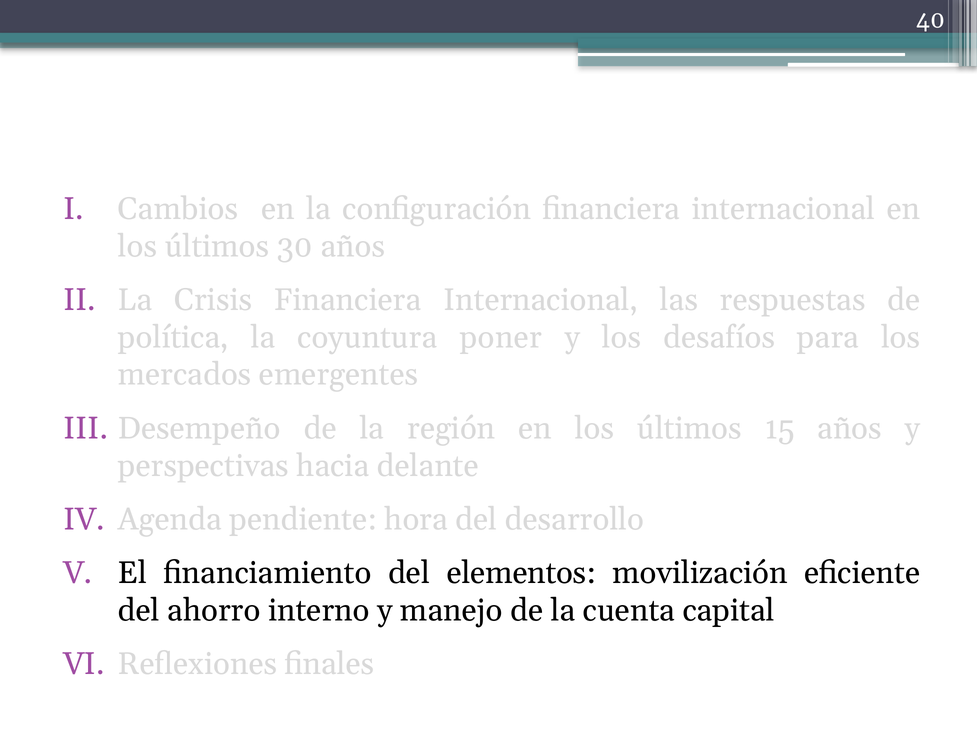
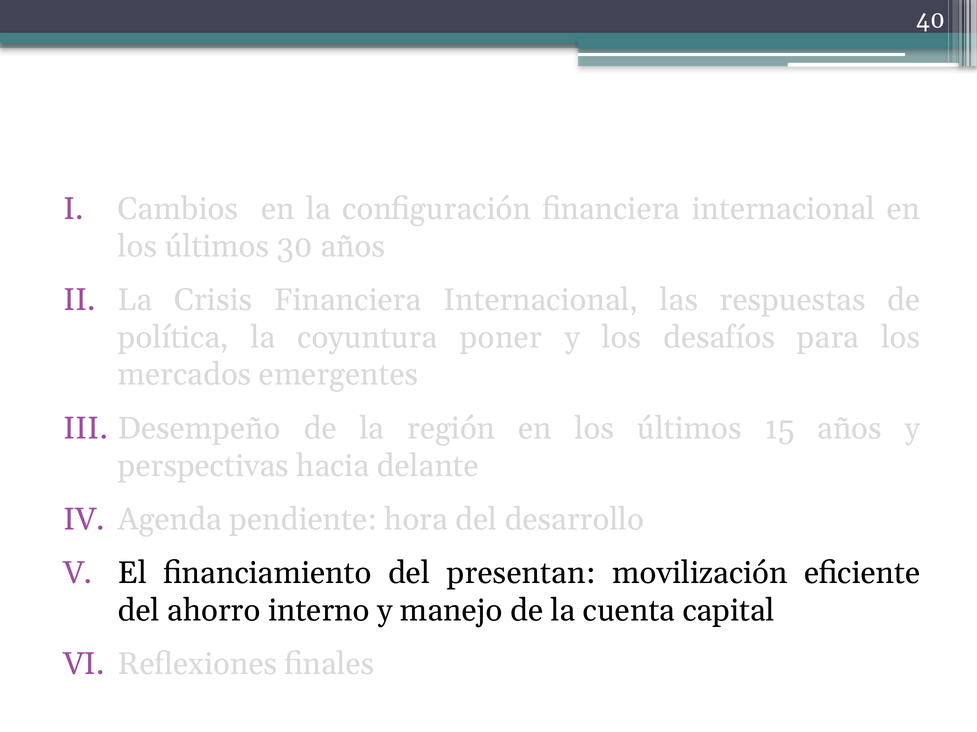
elementos: elementos -> presentan (521, 574)
